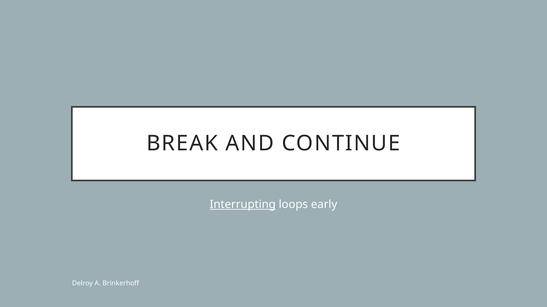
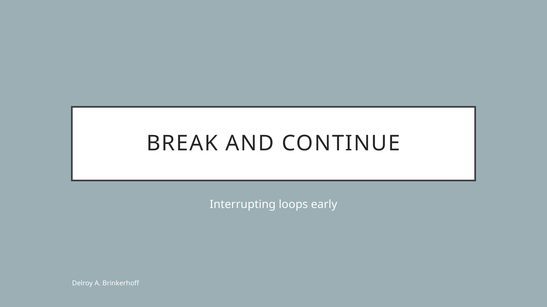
Interrupting underline: present -> none (243, 205)
